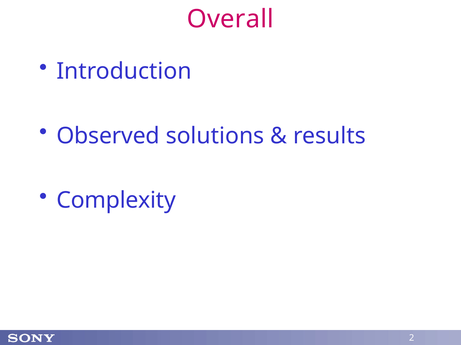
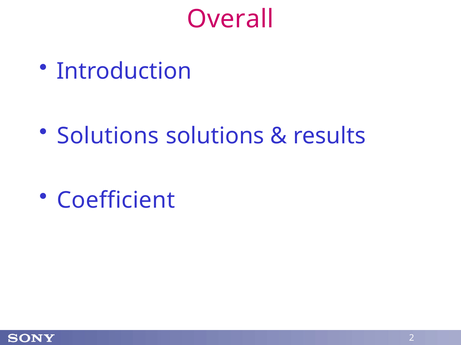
Observed: Observed -> Solutions (108, 136)
Complexity: Complexity -> Coefficient (116, 201)
